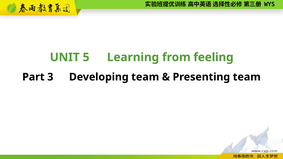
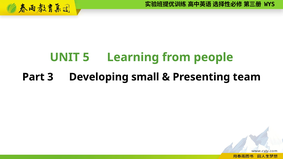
feeling: feeling -> people (213, 57)
Developing team: team -> small (145, 77)
